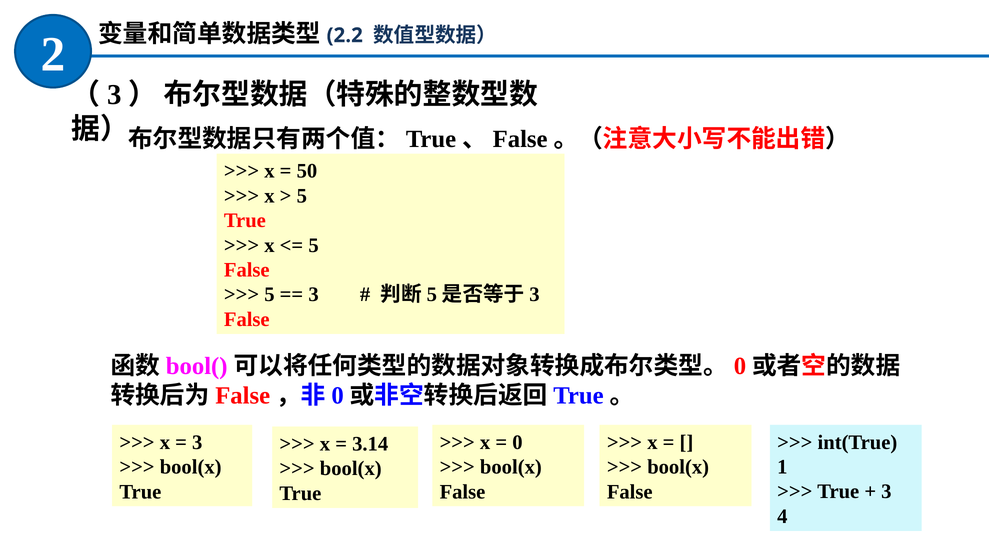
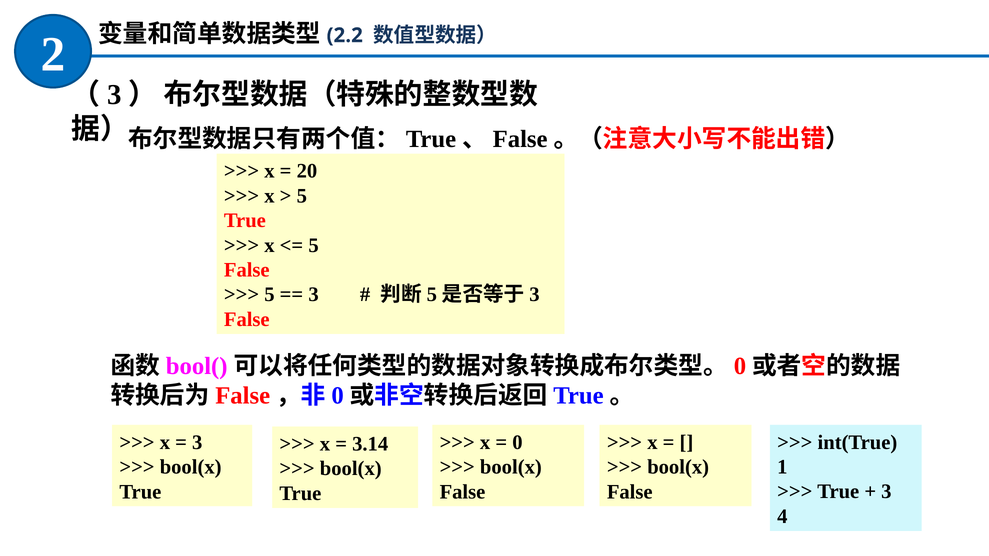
50: 50 -> 20 (307, 171)
